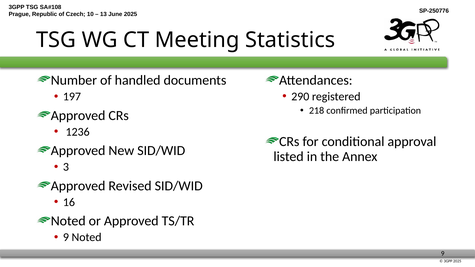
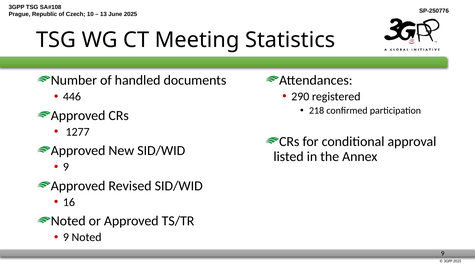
197: 197 -> 446 (72, 97)
1236: 1236 -> 1277 (78, 132)
3: 3 -> 9 (66, 167)
